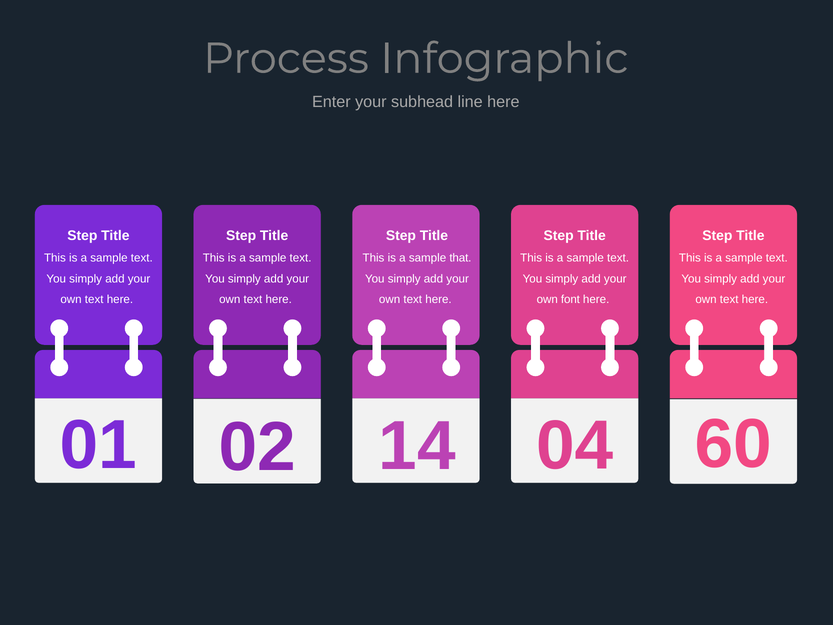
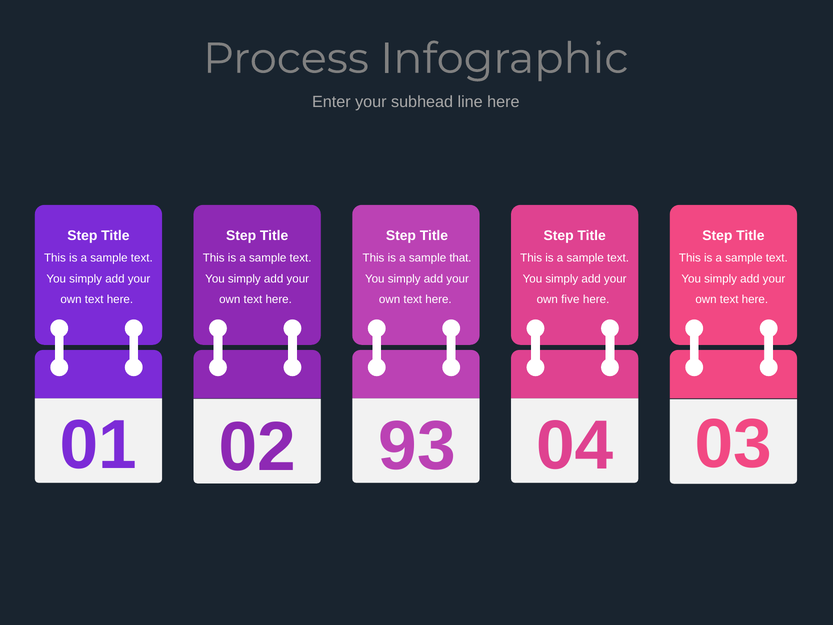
font: font -> five (570, 299)
14: 14 -> 93 (417, 446)
60: 60 -> 03 (733, 444)
